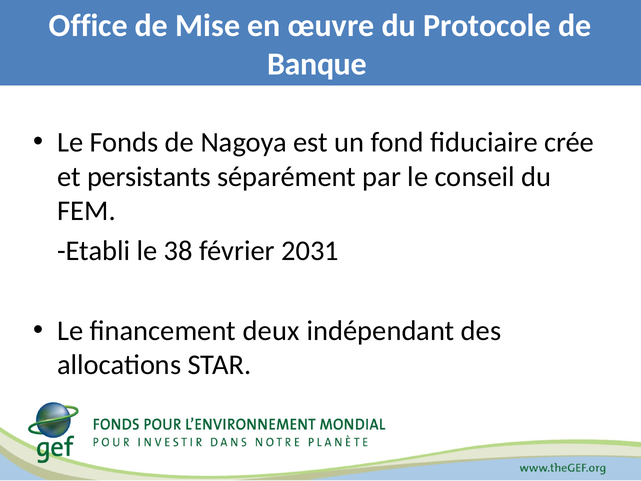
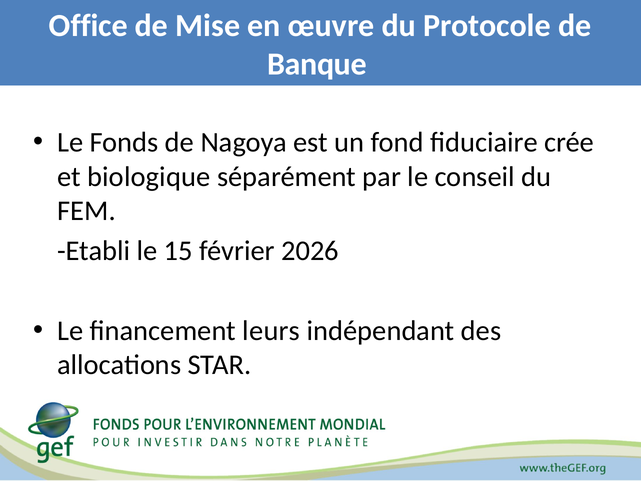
persistants: persistants -> biologique (149, 177)
38: 38 -> 15 (178, 251)
2031: 2031 -> 2026 (310, 251)
deux: deux -> leurs (271, 331)
